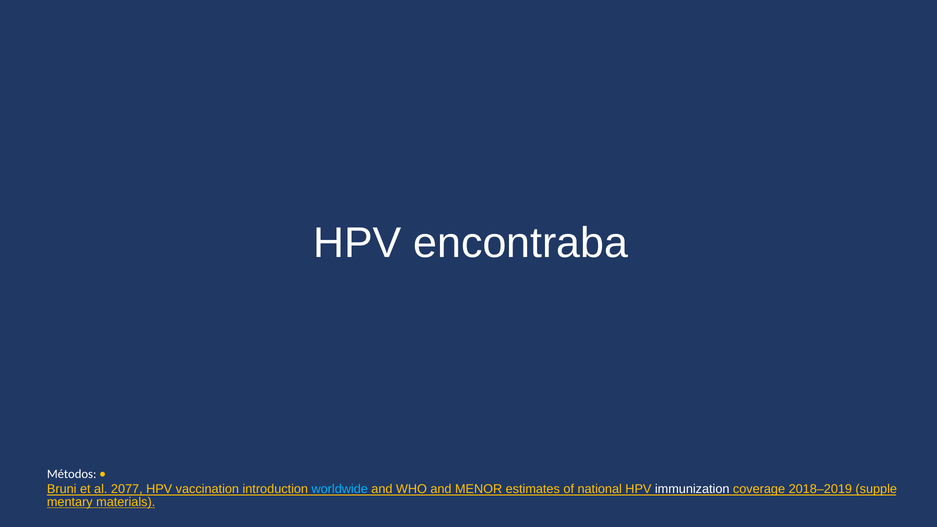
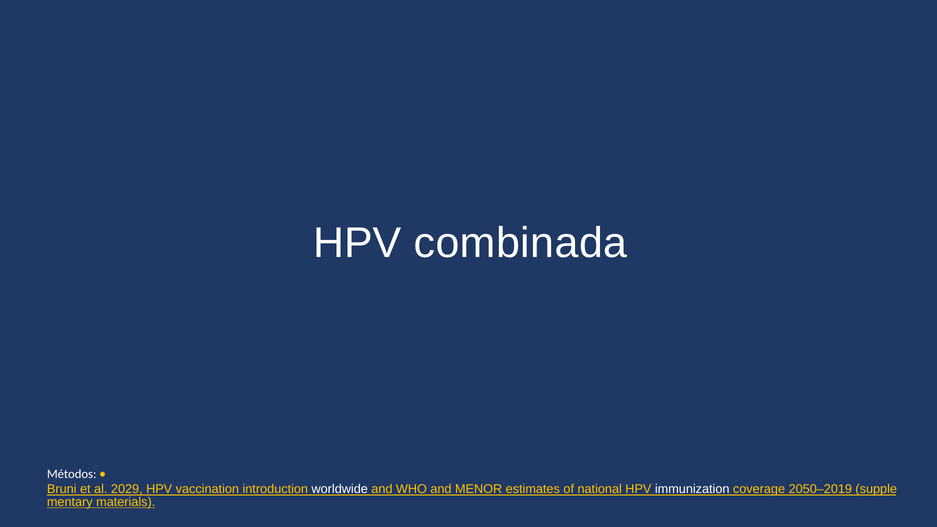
encontraba: encontraba -> combinada (520, 243)
2077: 2077 -> 2029 (127, 489)
worldwide colour: light blue -> white (340, 489)
2018–2019: 2018–2019 -> 2050–2019 (820, 489)
